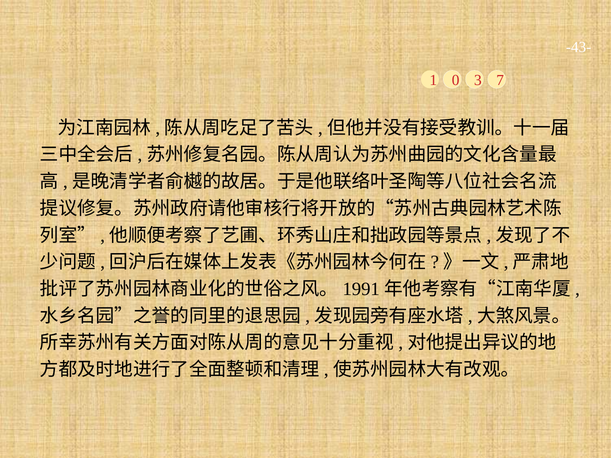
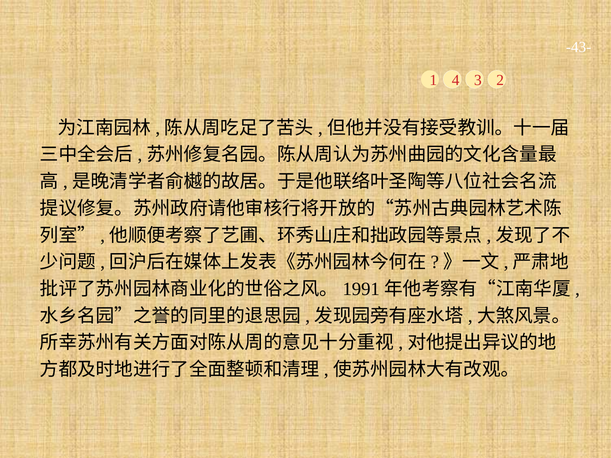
0: 0 -> 4 (456, 80)
7: 7 -> 2 (500, 80)
